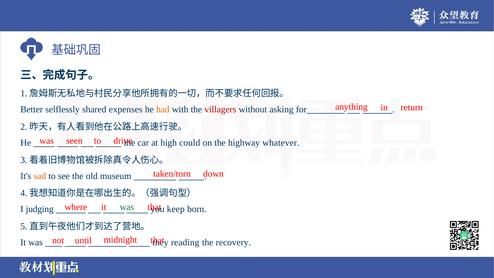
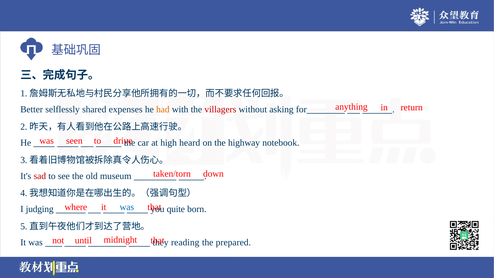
could: could -> heard (190, 143)
whatever: whatever -> notebook (281, 143)
sad colour: orange -> red (40, 176)
was colour: green -> blue (127, 207)
keep: keep -> quite (176, 209)
recovery: recovery -> prepared (233, 242)
